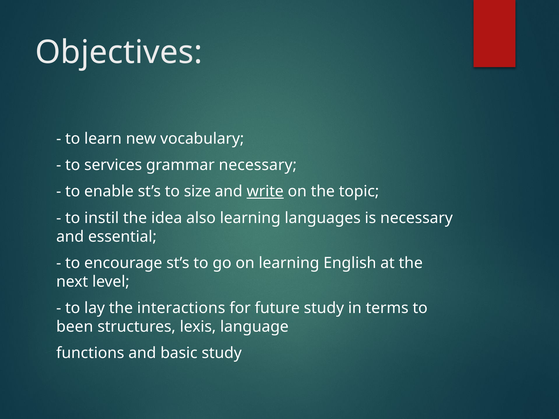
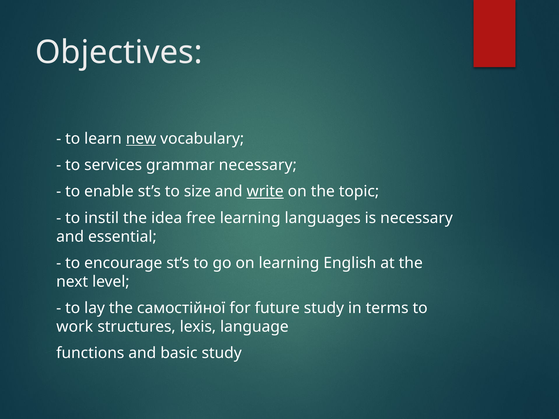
new underline: none -> present (141, 139)
also: also -> free (201, 218)
interactions: interactions -> самостійної (181, 308)
been: been -> work (75, 327)
